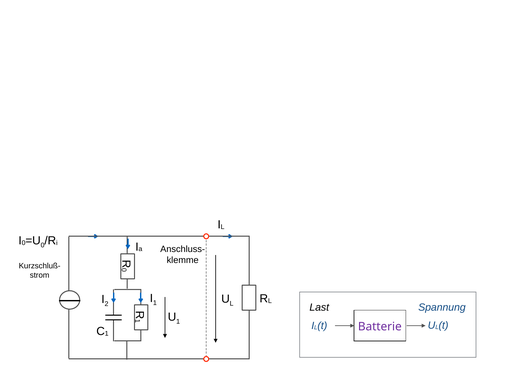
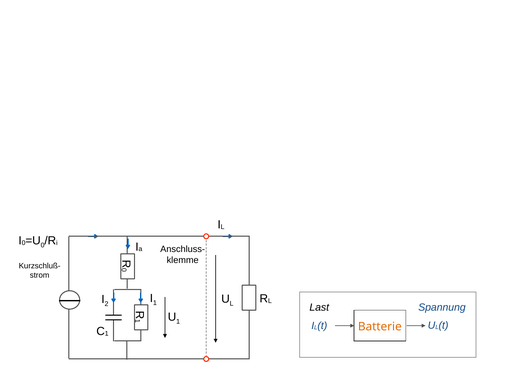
Batterie colour: purple -> orange (380, 326)
